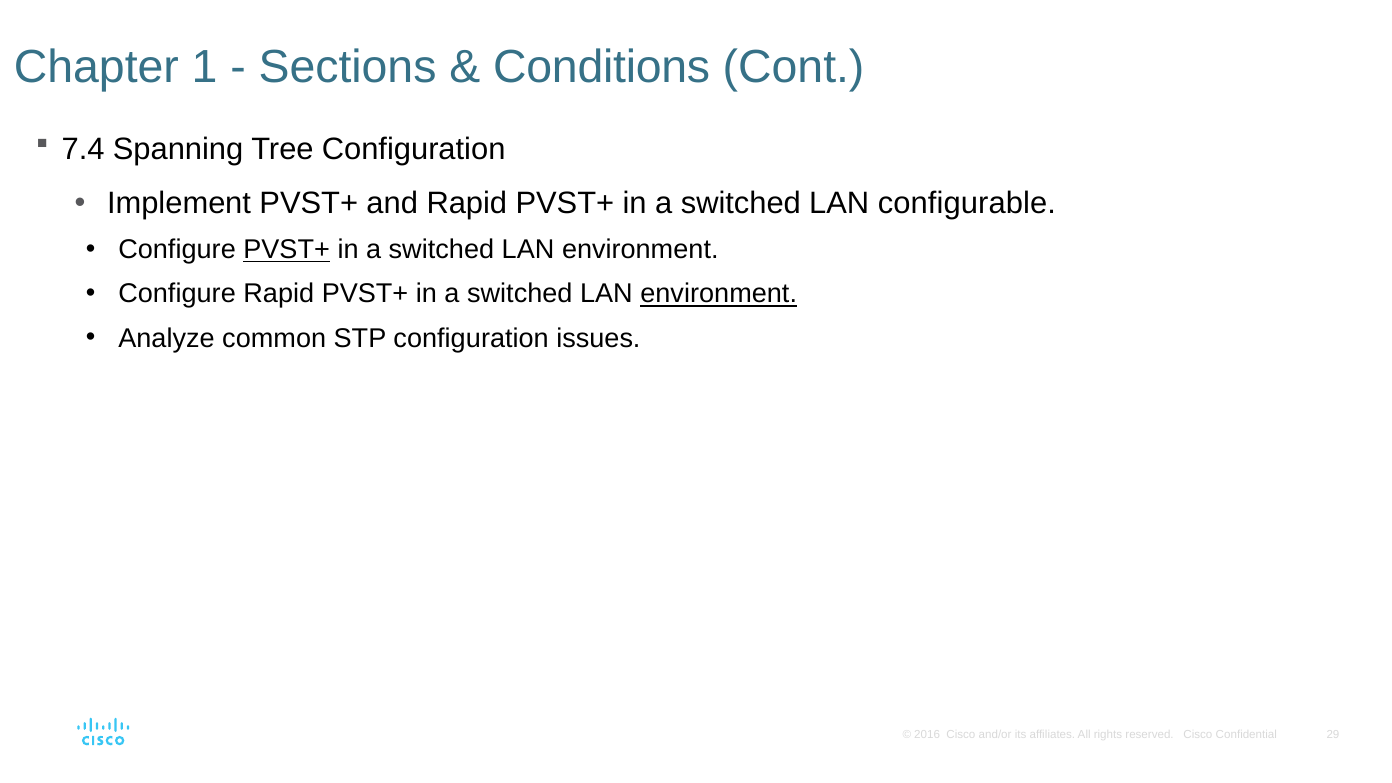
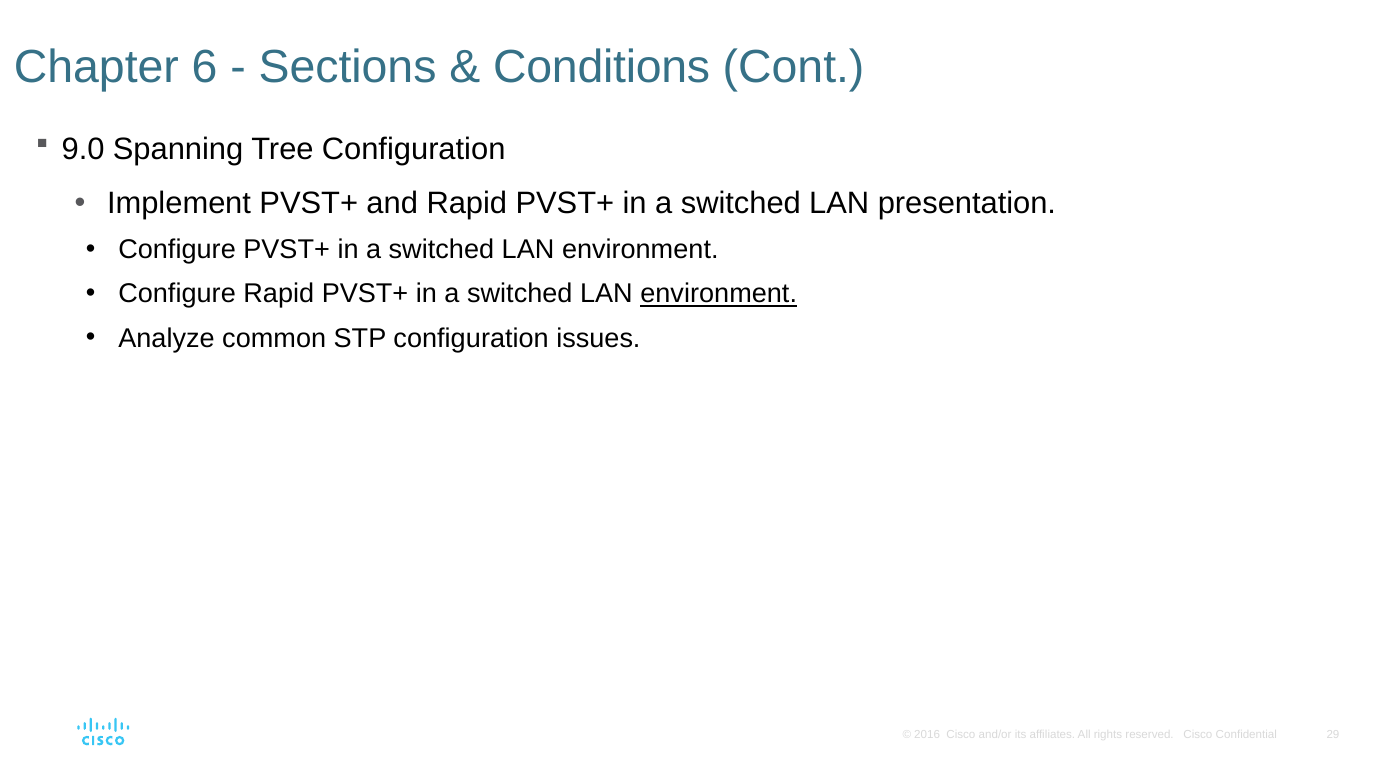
1: 1 -> 6 (205, 67)
7.4: 7.4 -> 9.0 (83, 149)
configurable: configurable -> presentation (967, 204)
PVST+ underline: present -> none (287, 250)
